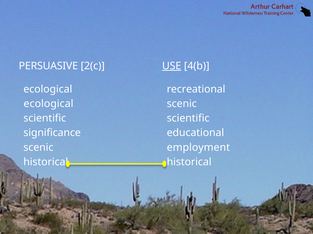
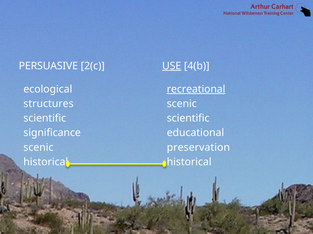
recreational underline: none -> present (196, 89)
ecological: ecological -> structures (49, 104)
employment: employment -> preservation (198, 148)
